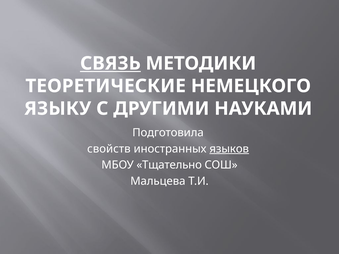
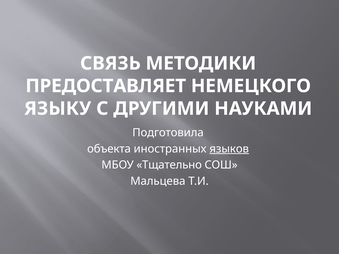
СВЯЗЬ underline: present -> none (110, 63)
ТЕОРЕТИЧЕСКИЕ: ТЕОРЕТИЧЕСКИЕ -> ПРЕДОСТАВЛЯЕТ (106, 86)
свойств: свойств -> объекта (109, 149)
